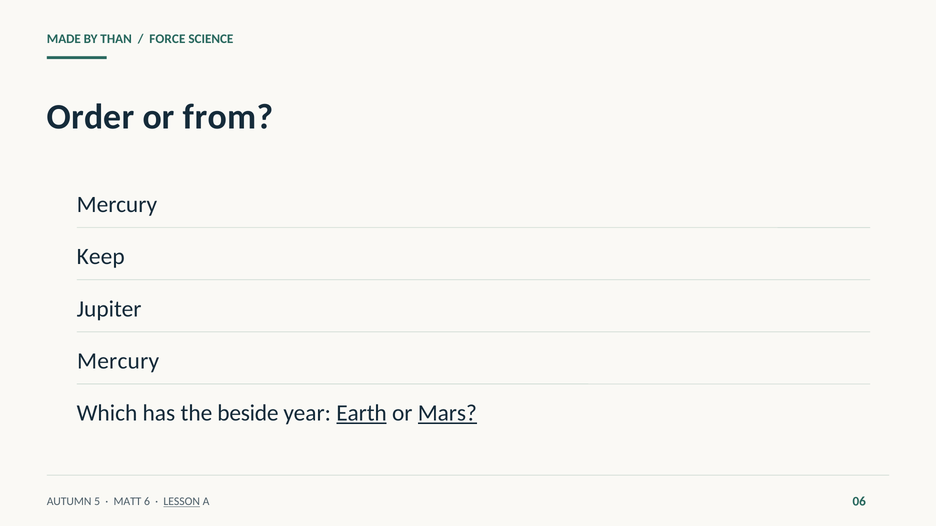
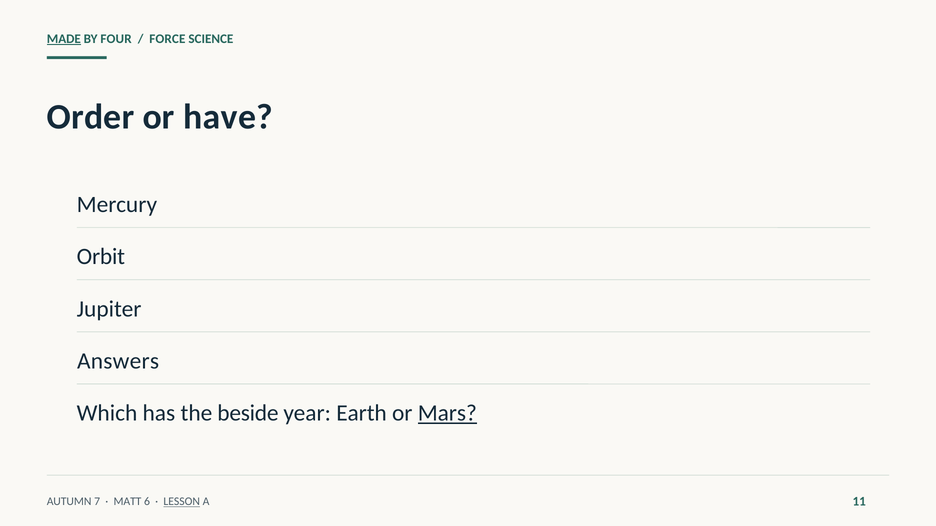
MADE underline: none -> present (64, 39)
THAN: THAN -> FOUR (116, 39)
from: from -> have (228, 117)
Keep: Keep -> Orbit (101, 257)
Mercury: Mercury -> Answers (118, 361)
Earth underline: present -> none (362, 414)
5: 5 -> 7 (97, 502)
06: 06 -> 11 (859, 502)
